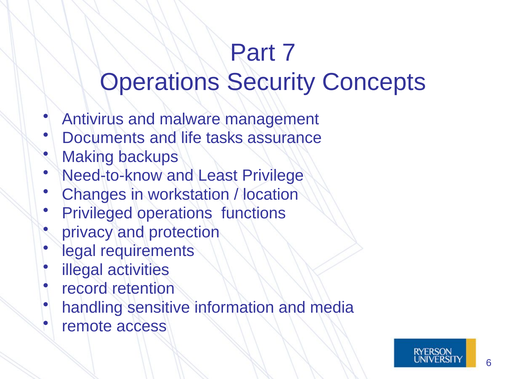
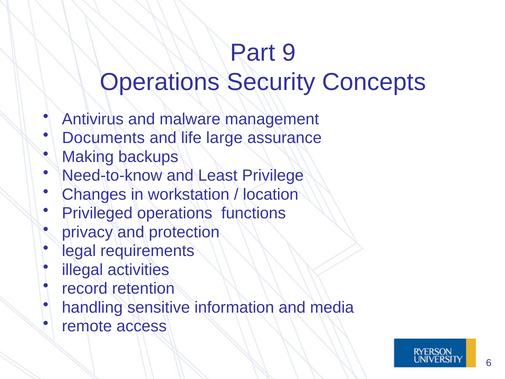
7: 7 -> 9 (289, 53)
tasks: tasks -> large (224, 138)
